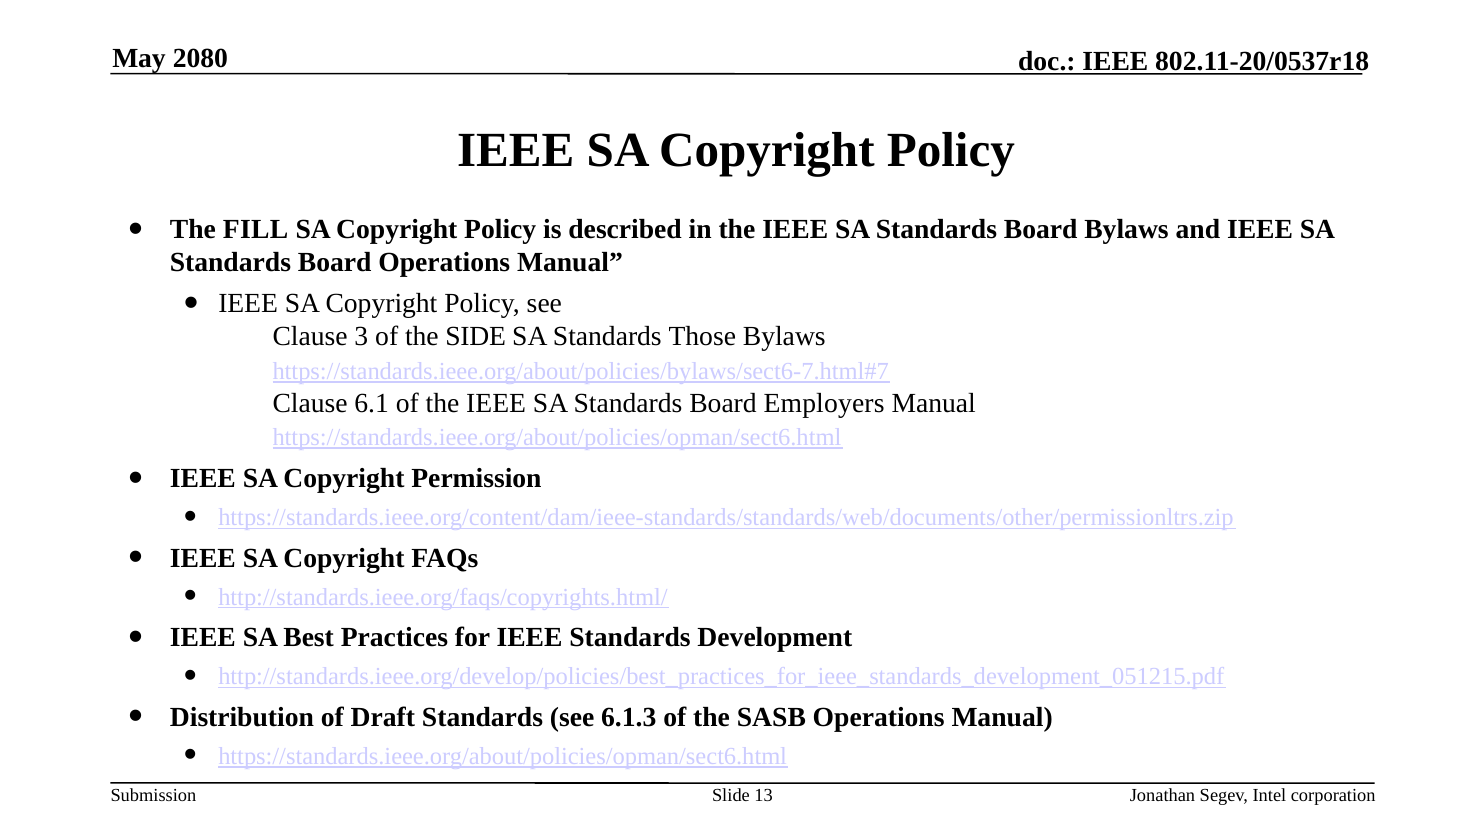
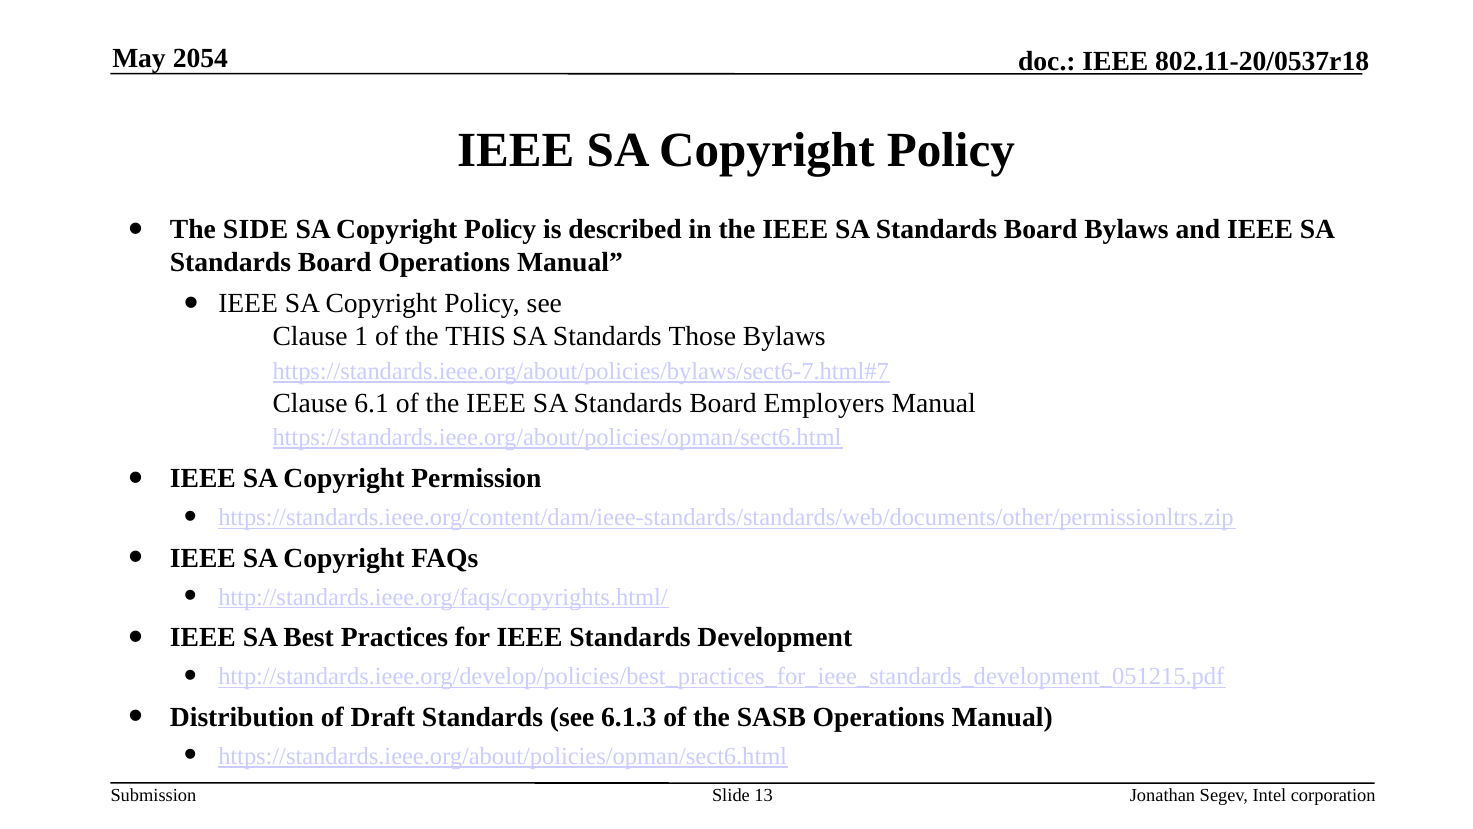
2080: 2080 -> 2054 (200, 59)
FILL: FILL -> SIDE (256, 230)
3: 3 -> 1 (361, 337)
SIDE: SIDE -> THIS (476, 337)
